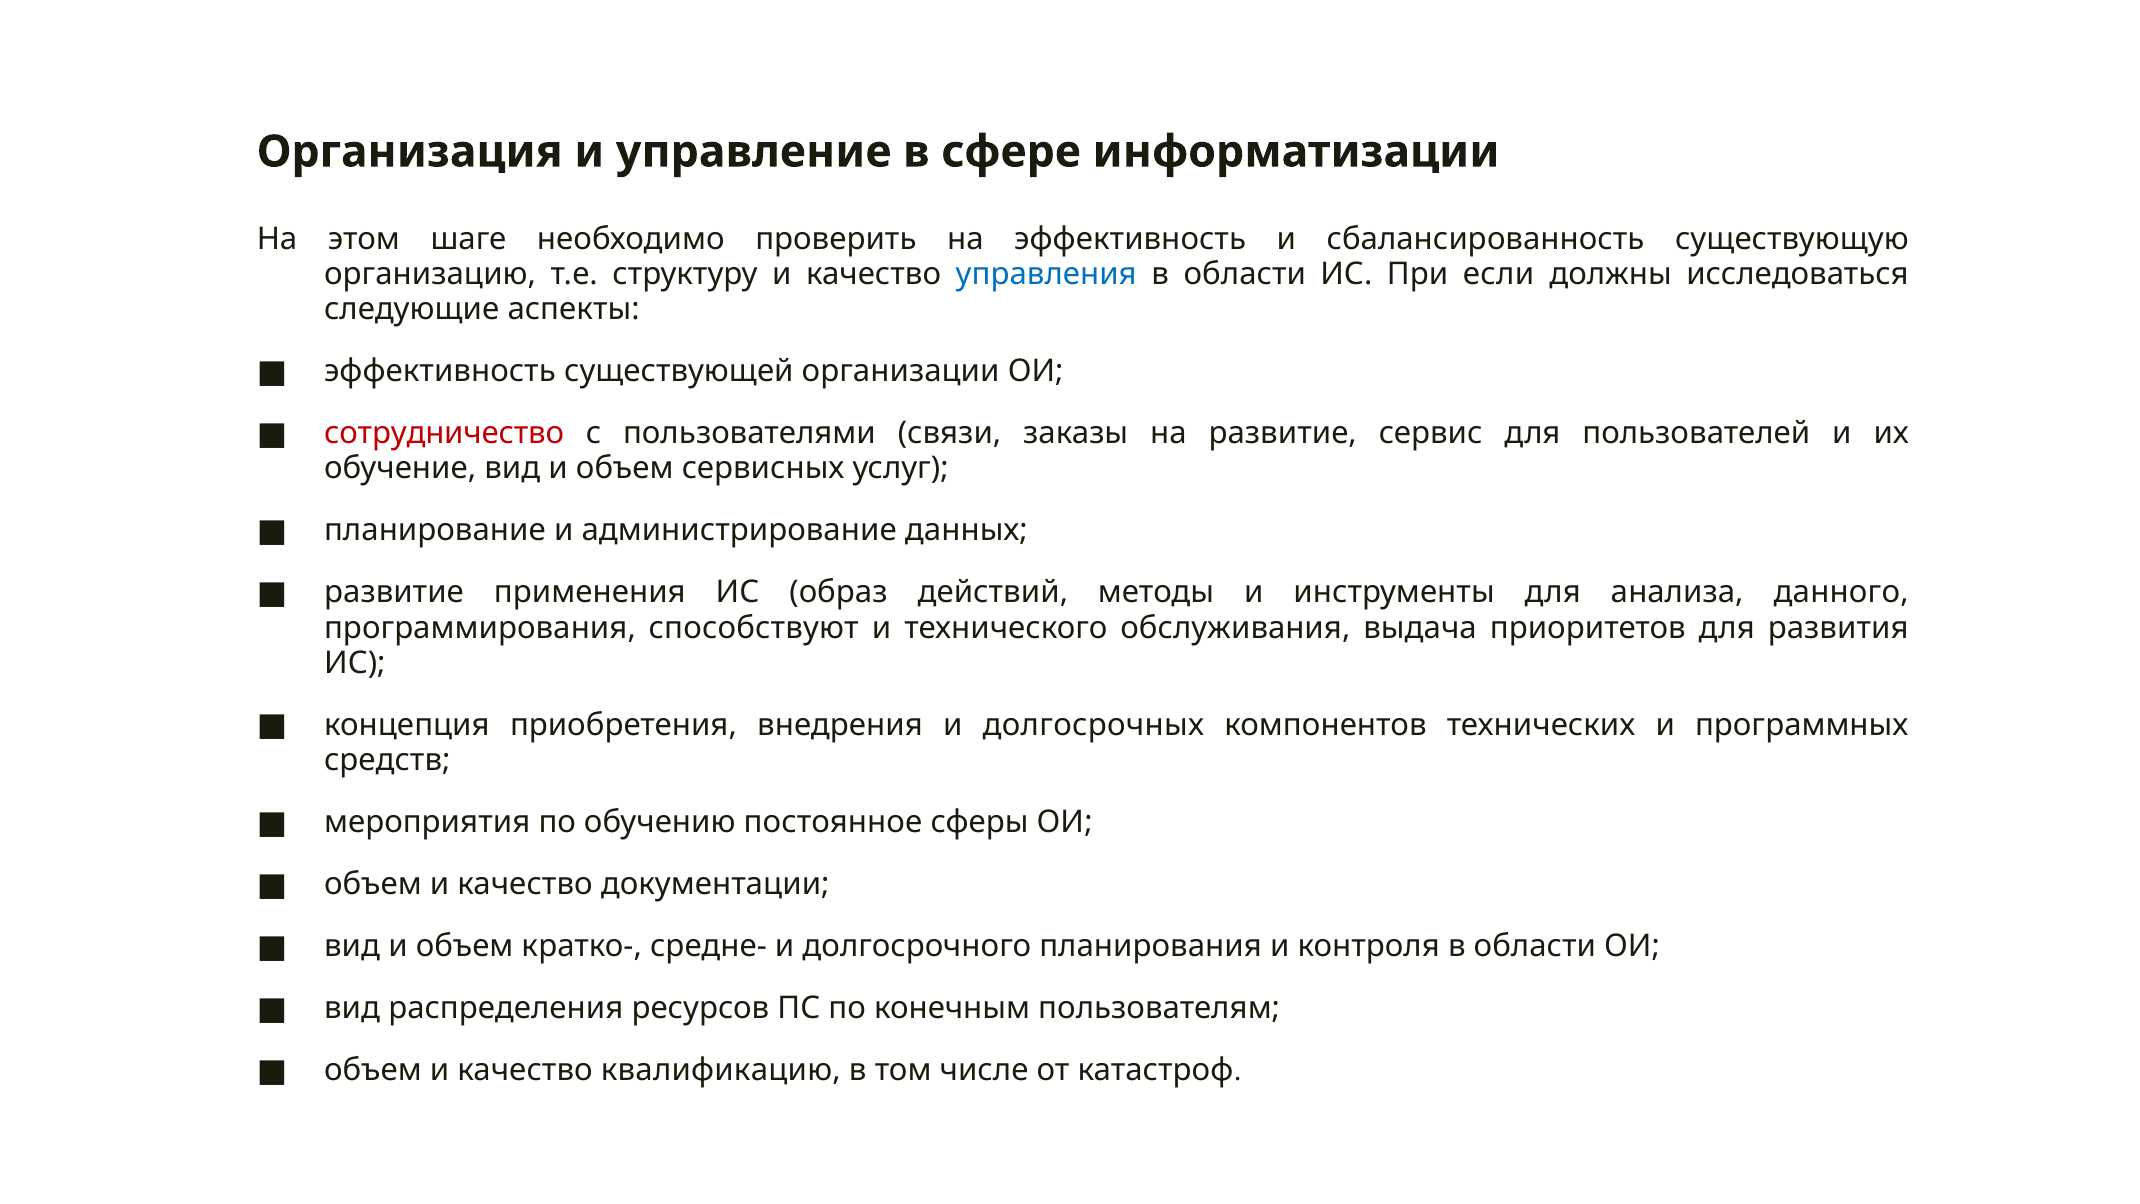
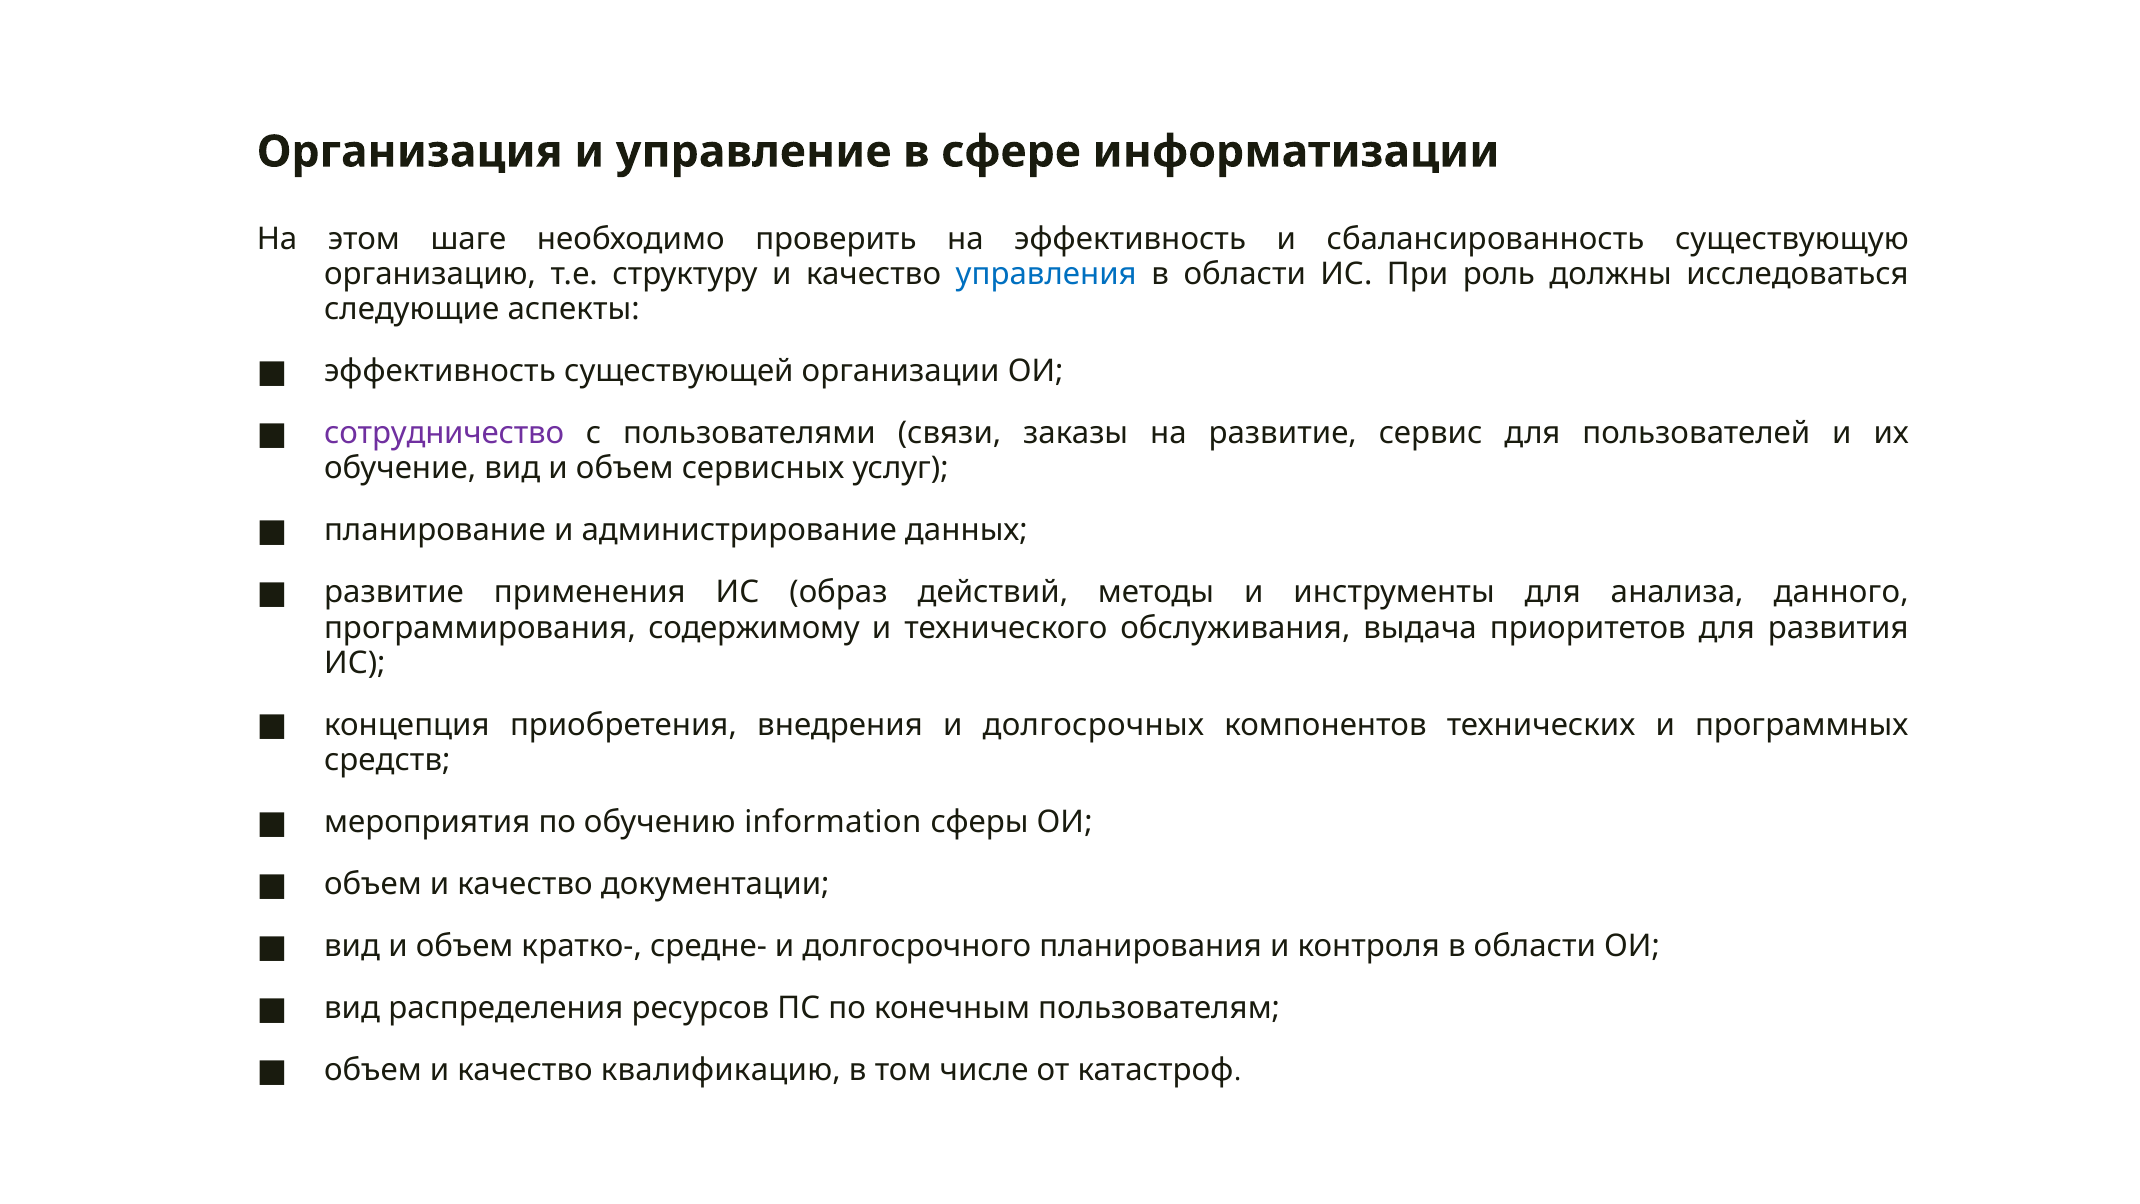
если: если -> роль (1499, 274)
сотрудничество colour: red -> purple (444, 433)
способствуют: способствуют -> содержимому (754, 628)
постоянное: постоянное -> information (833, 822)
